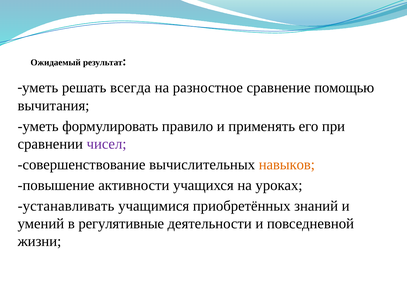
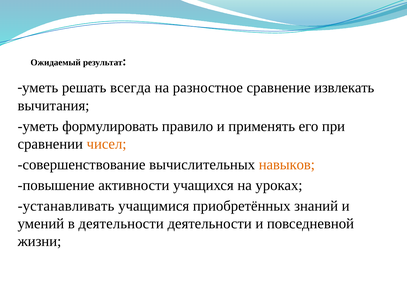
помощью: помощью -> извлекать (344, 88)
чисел colour: purple -> orange (107, 144)
в регулятивные: регулятивные -> деятельности (121, 223)
